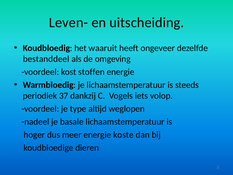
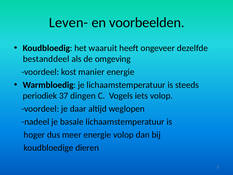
uitscheiding: uitscheiding -> voorbeelden (147, 23)
stoffen: stoffen -> manier (91, 72)
dankzij: dankzij -> dingen (83, 96)
type: type -> daar (78, 109)
energie koste: koste -> volop (123, 135)
